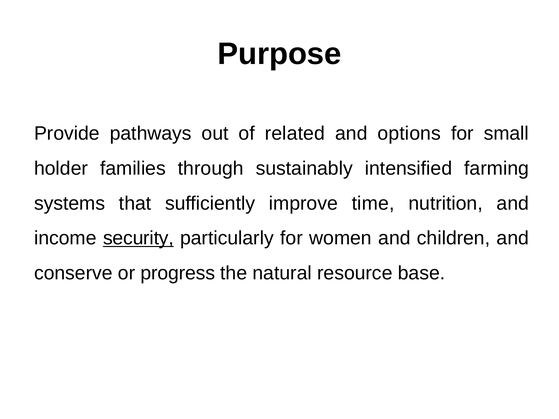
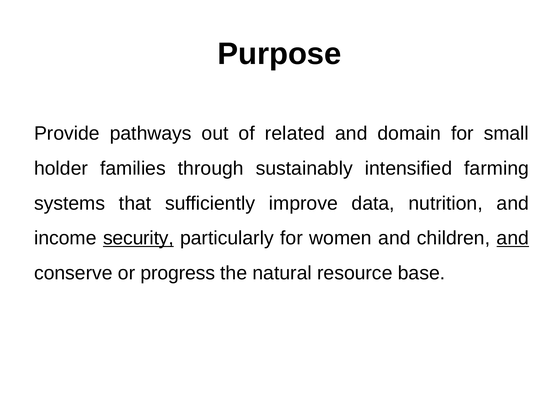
options: options -> domain (409, 134)
time: time -> data (373, 203)
and underline: none -> present (513, 238)
